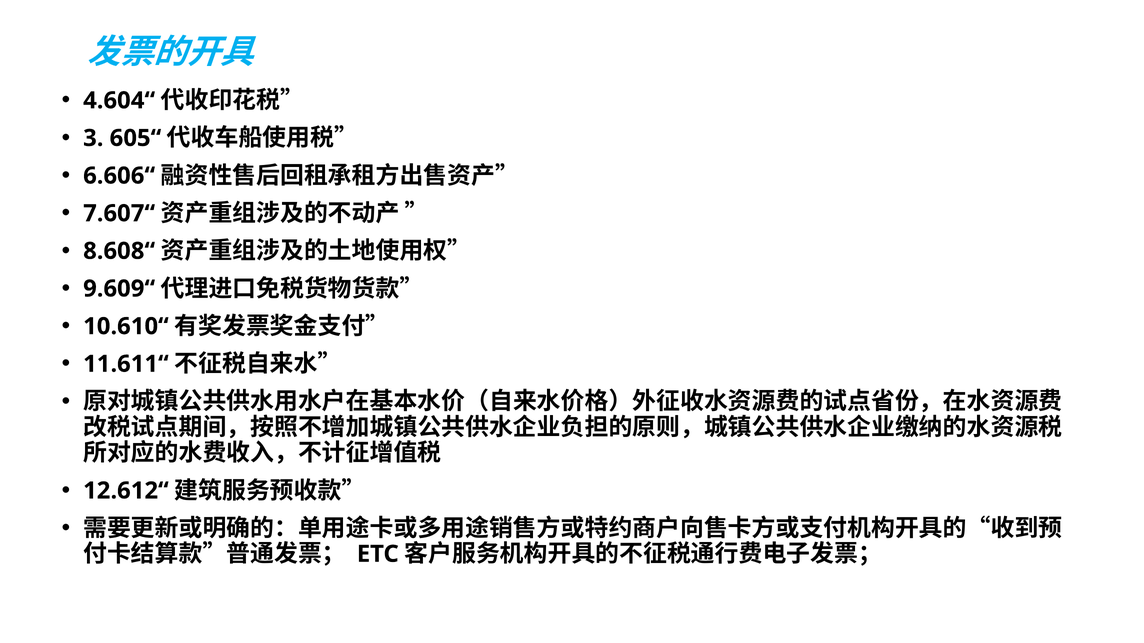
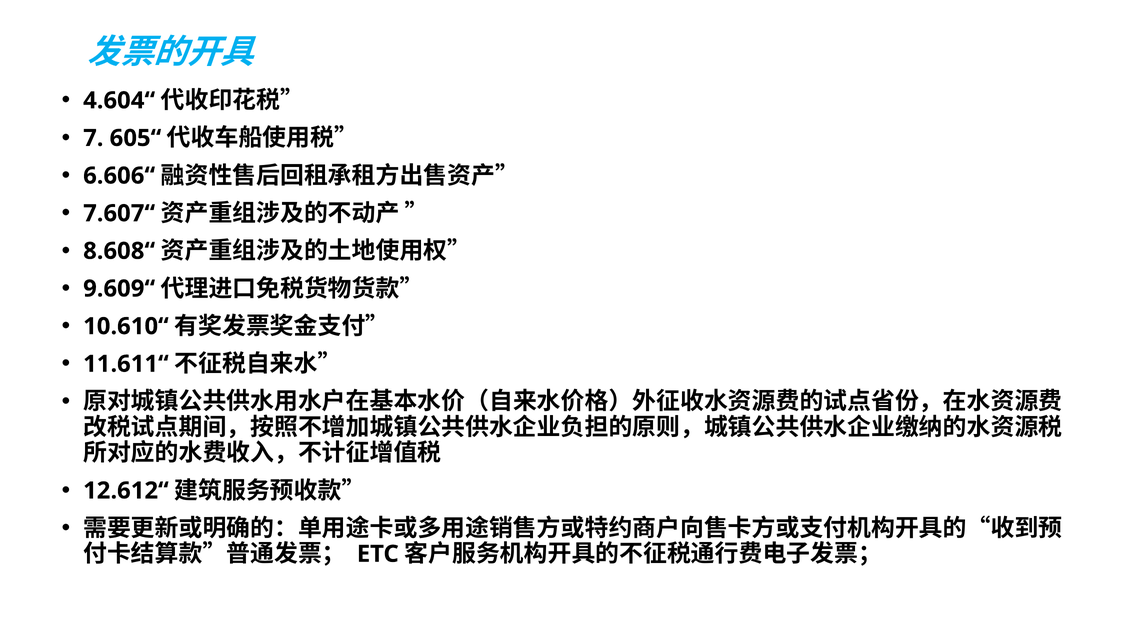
3: 3 -> 7 (93, 138)
